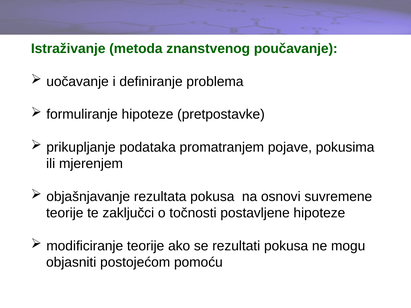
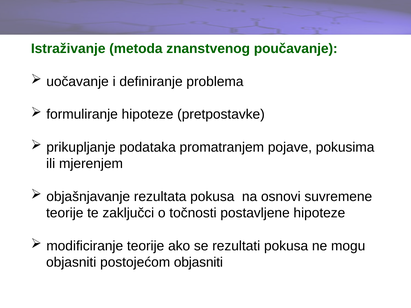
postojećom pomoću: pomoću -> objasniti (198, 263)
